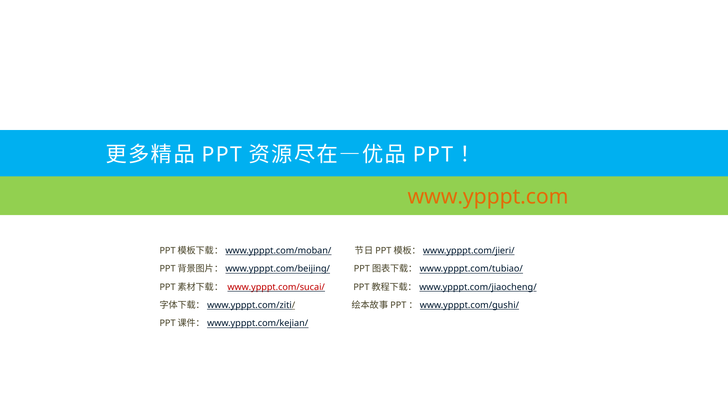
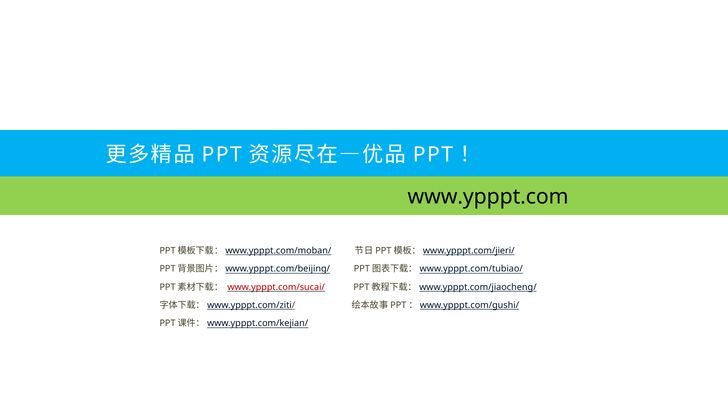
www.ypppt.com colour: orange -> black (488, 197)
